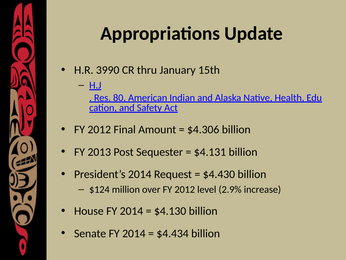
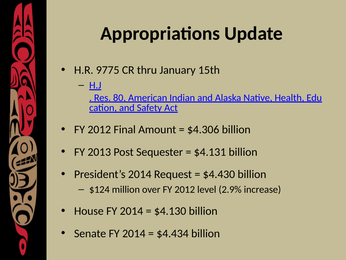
3990: 3990 -> 9775 (108, 70)
